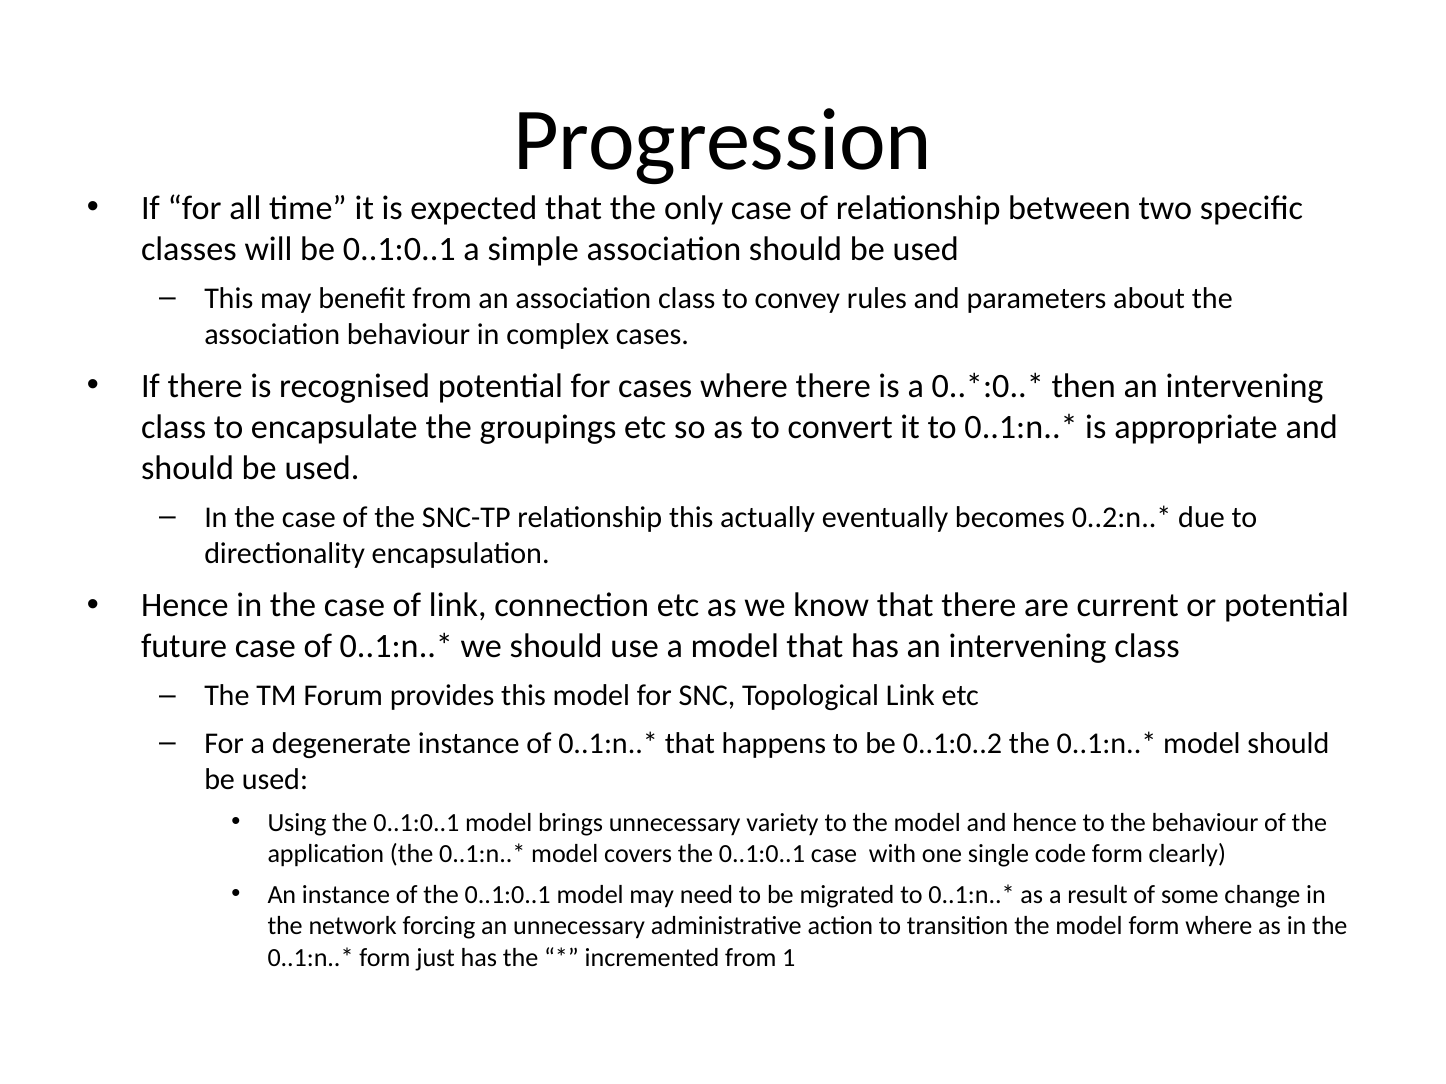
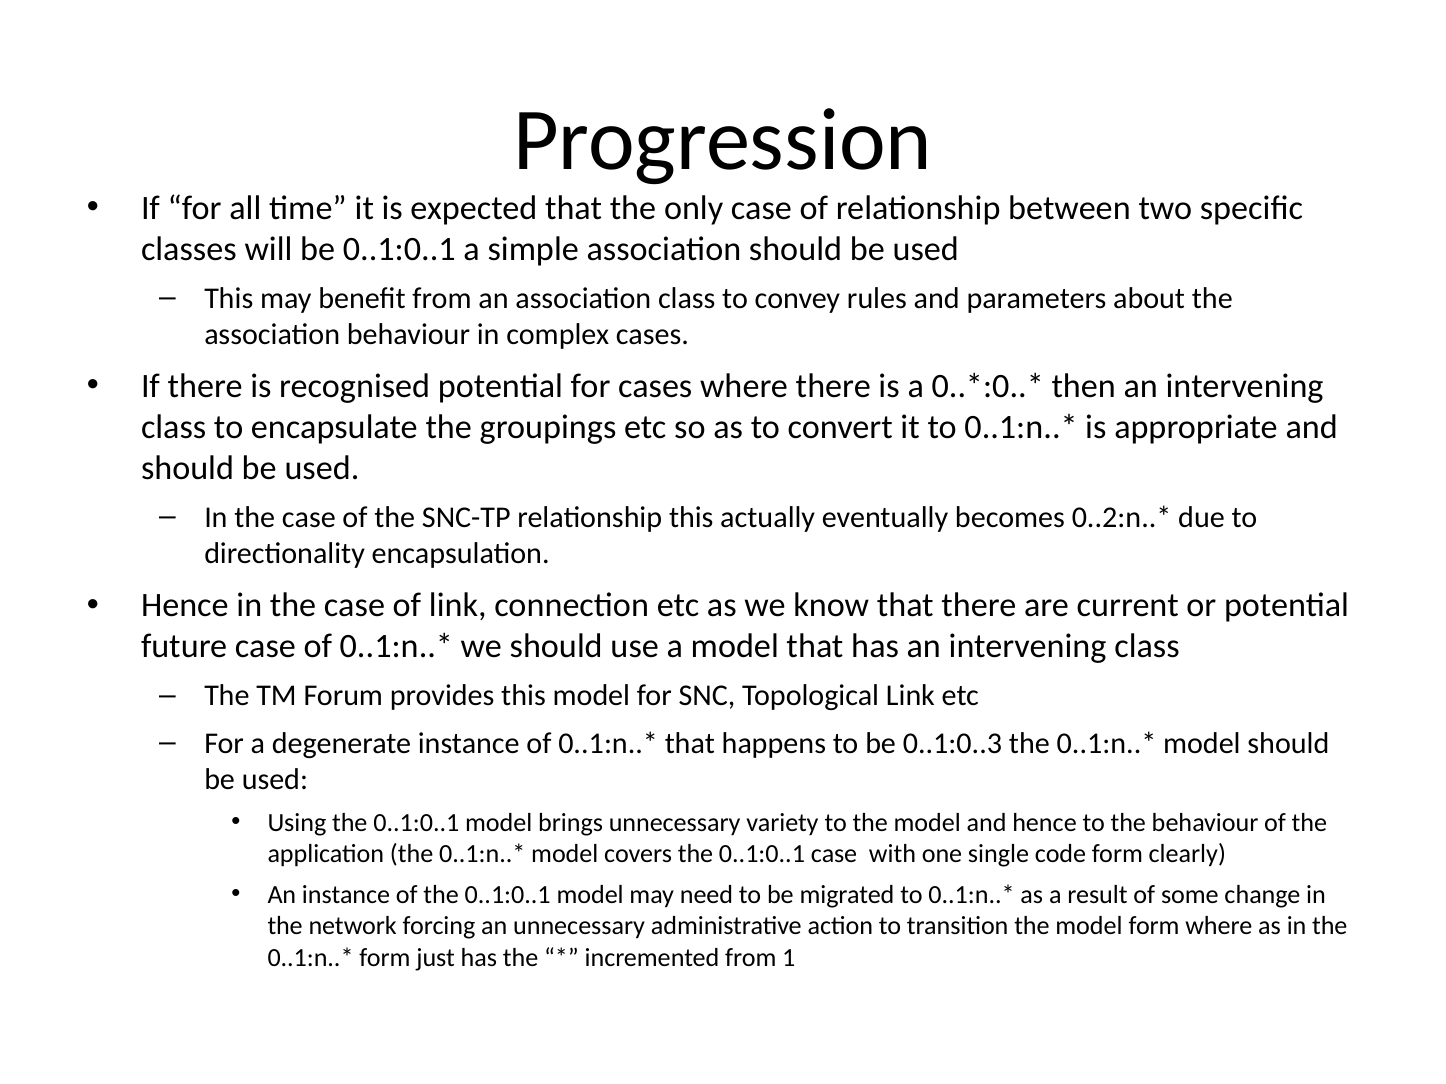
0..1:0..2: 0..1:0..2 -> 0..1:0..3 (952, 744)
